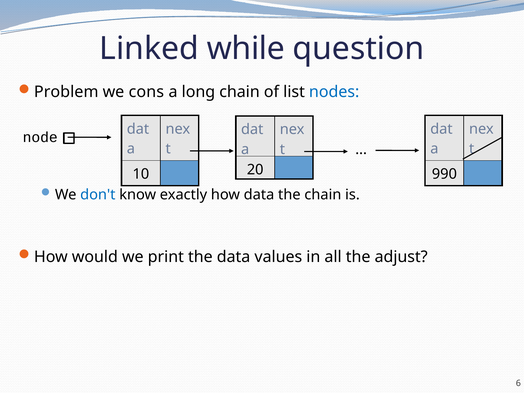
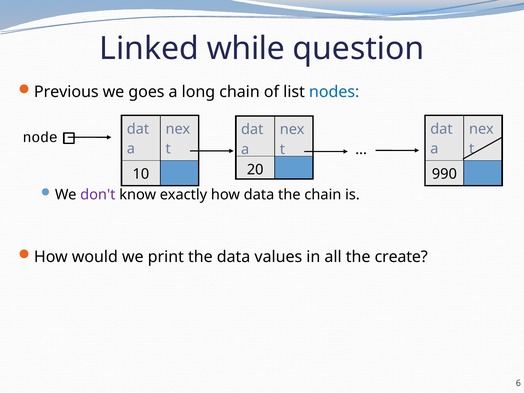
Problem: Problem -> Previous (66, 92)
cons: cons -> goes (146, 92)
don't colour: blue -> purple (98, 195)
adjust: adjust -> create (401, 257)
